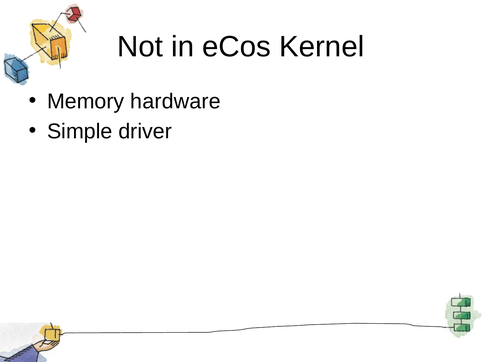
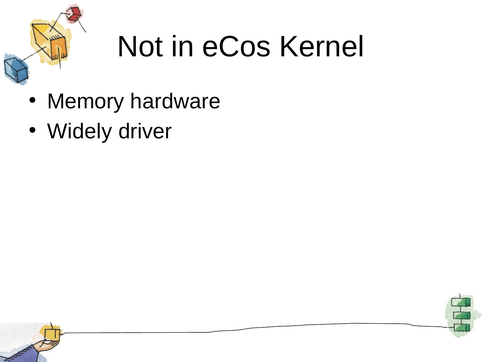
Simple: Simple -> Widely (80, 131)
